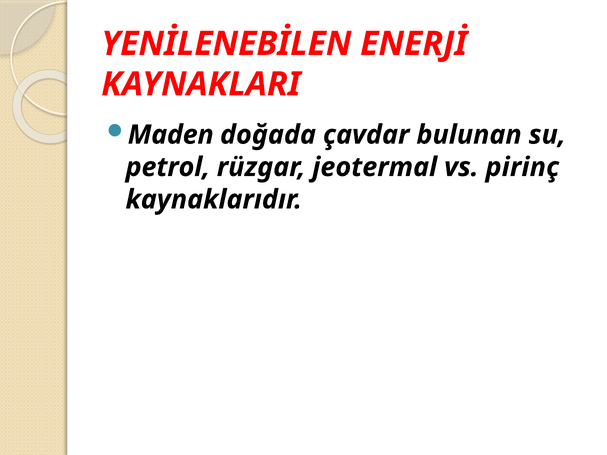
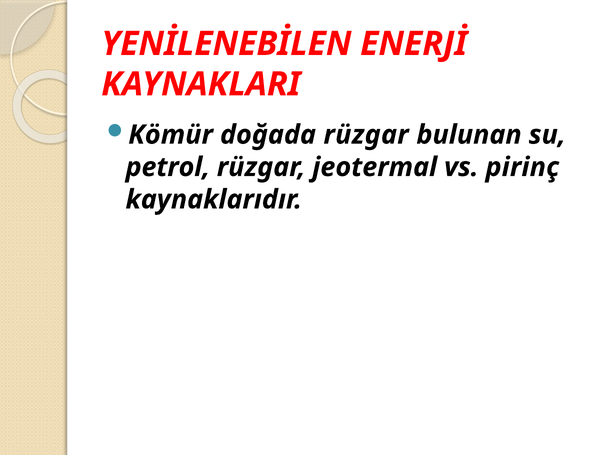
Maden: Maden -> Kömür (171, 135)
doğada çavdar: çavdar -> rüzgar (366, 135)
